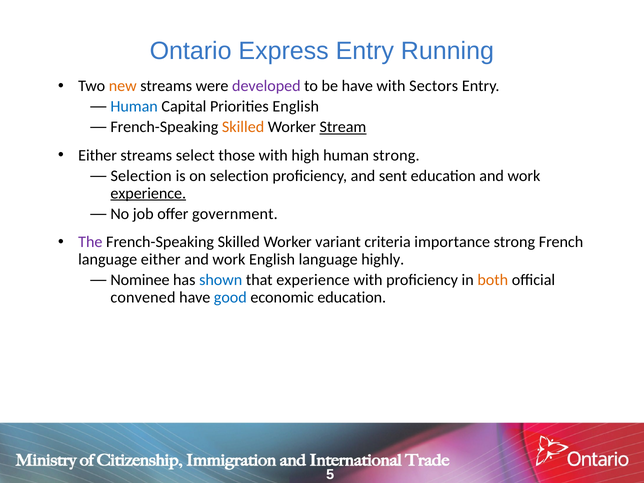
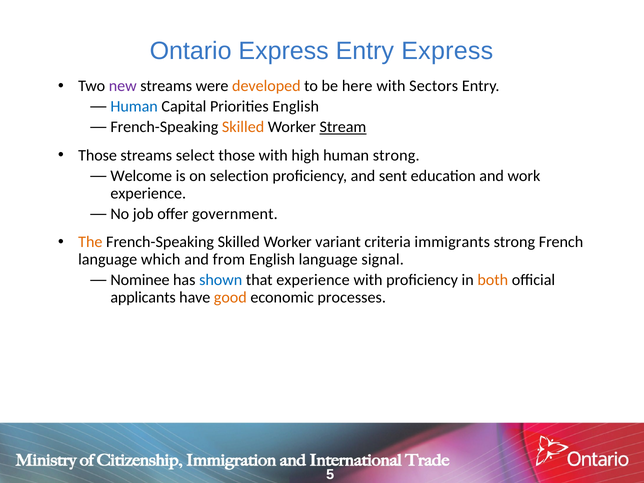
Entry Running: Running -> Express (447, 51)
new colour: orange -> purple (123, 86)
developed colour: purple -> orange (266, 86)
be have: have -> here (357, 86)
Either: Either -> Those (98, 155)
Selection: Selection -> Welcome (141, 176)
experience underline: present -> none (148, 193)
The colour: purple -> orange (90, 242)
importance: importance -> immigrants (452, 242)
language either: either -> which (161, 259)
work: work -> from (229, 259)
highly: highly -> signal (383, 259)
convened: convened -> applicants (143, 297)
good colour: blue -> orange (230, 297)
economic education: education -> processes (352, 297)
